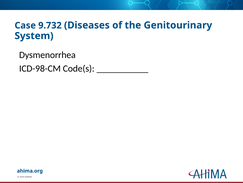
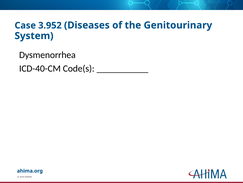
9.732: 9.732 -> 3.952 (50, 25)
ICD-98-CM: ICD-98-CM -> ICD-40-CM (40, 68)
